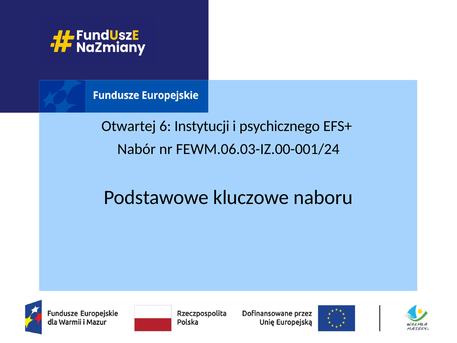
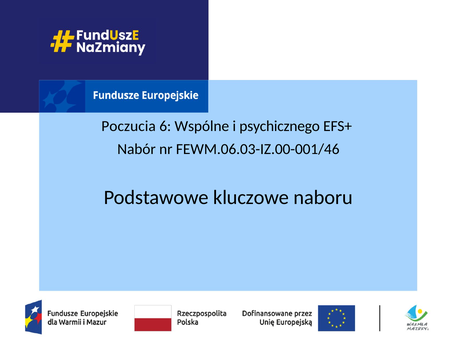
Otwartej: Otwartej -> Poczucia (129, 126)
Instytucji: Instytucji -> Wspólne (202, 126)
FEWM.06.03-IZ.00-001/24: FEWM.06.03-IZ.00-001/24 -> FEWM.06.03-IZ.00-001/46 (258, 149)
